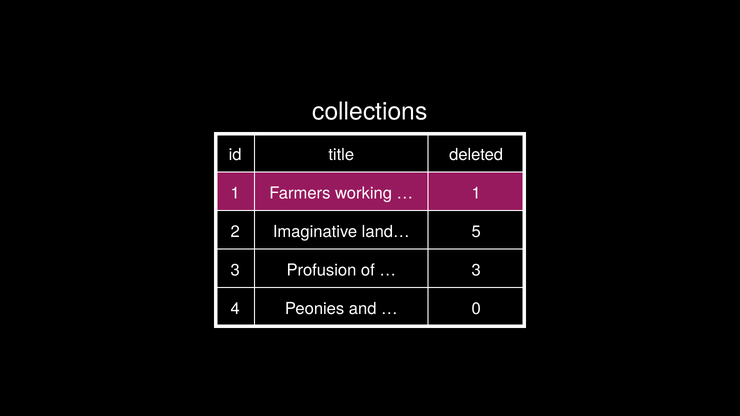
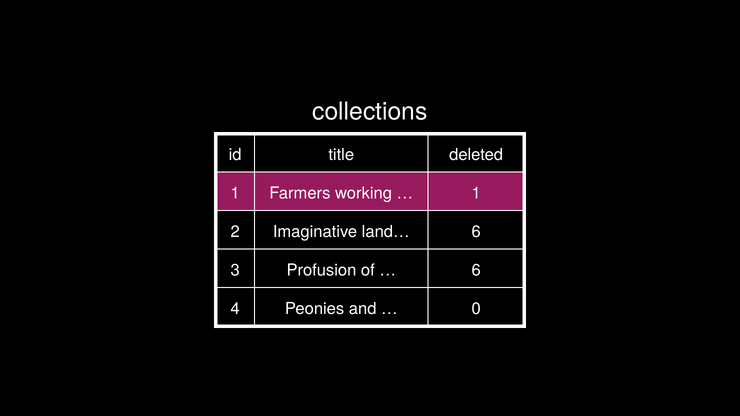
land… 5: 5 -> 6 (476, 232)
3: 3 -> 6 (476, 270)
